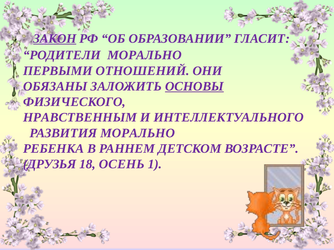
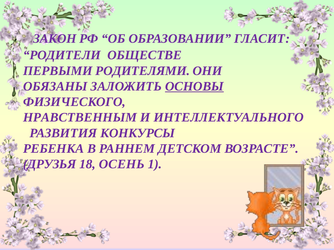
ЗАКОН underline: present -> none (55, 39)
РОДИТЕЛИ МОРАЛЬНО: МОРАЛЬНО -> ОБЩЕСТВЕ (144, 55)
ОТНОШЕНИЙ: ОТНОШЕНИЙ -> РОДИТЕЛЯМИ (143, 71)
РАЗВИТИЯ МОРАЛЬНО: МОРАЛЬНО -> КОНКУРСЫ (138, 133)
